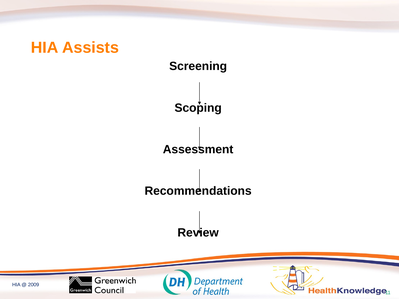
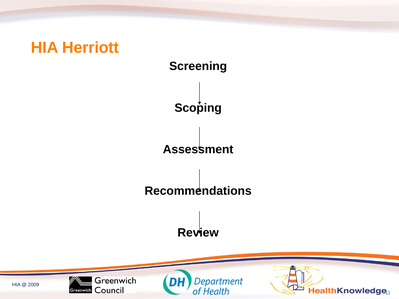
Assists: Assists -> Herriott (91, 48)
